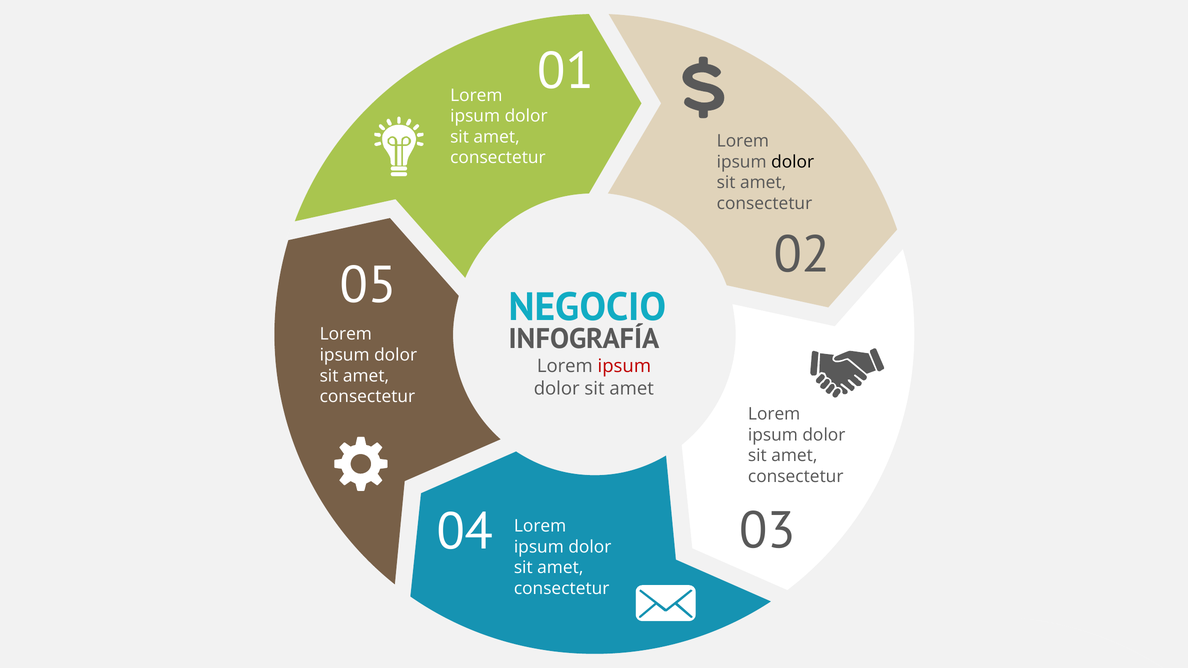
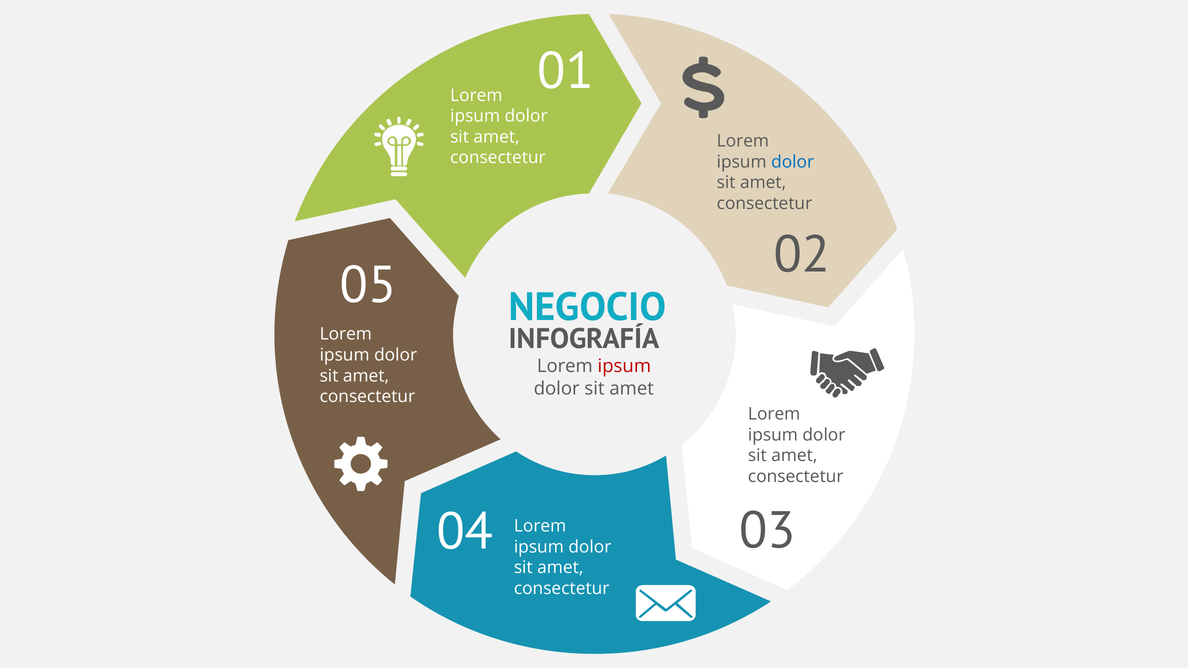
dolor colour: black -> blue (793, 162)
